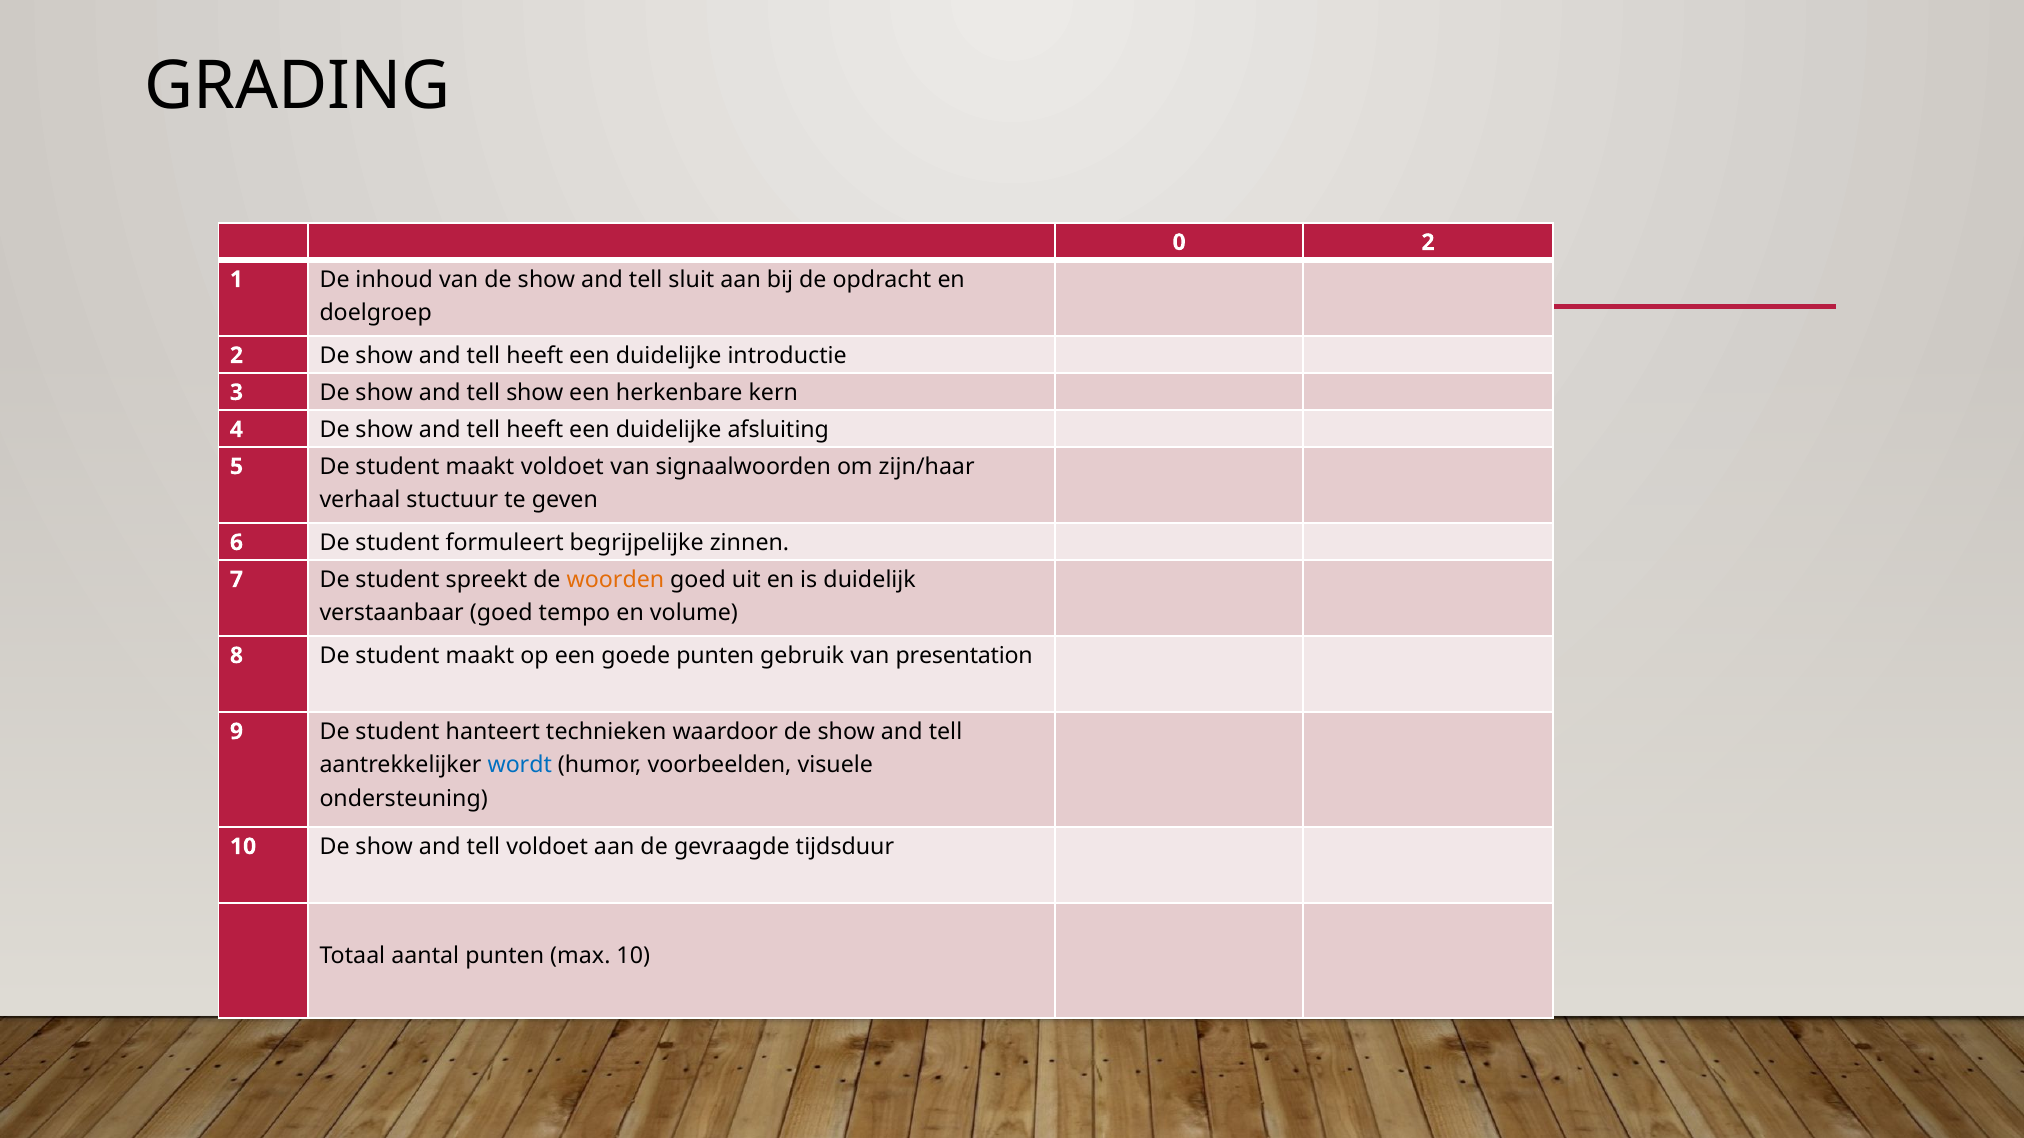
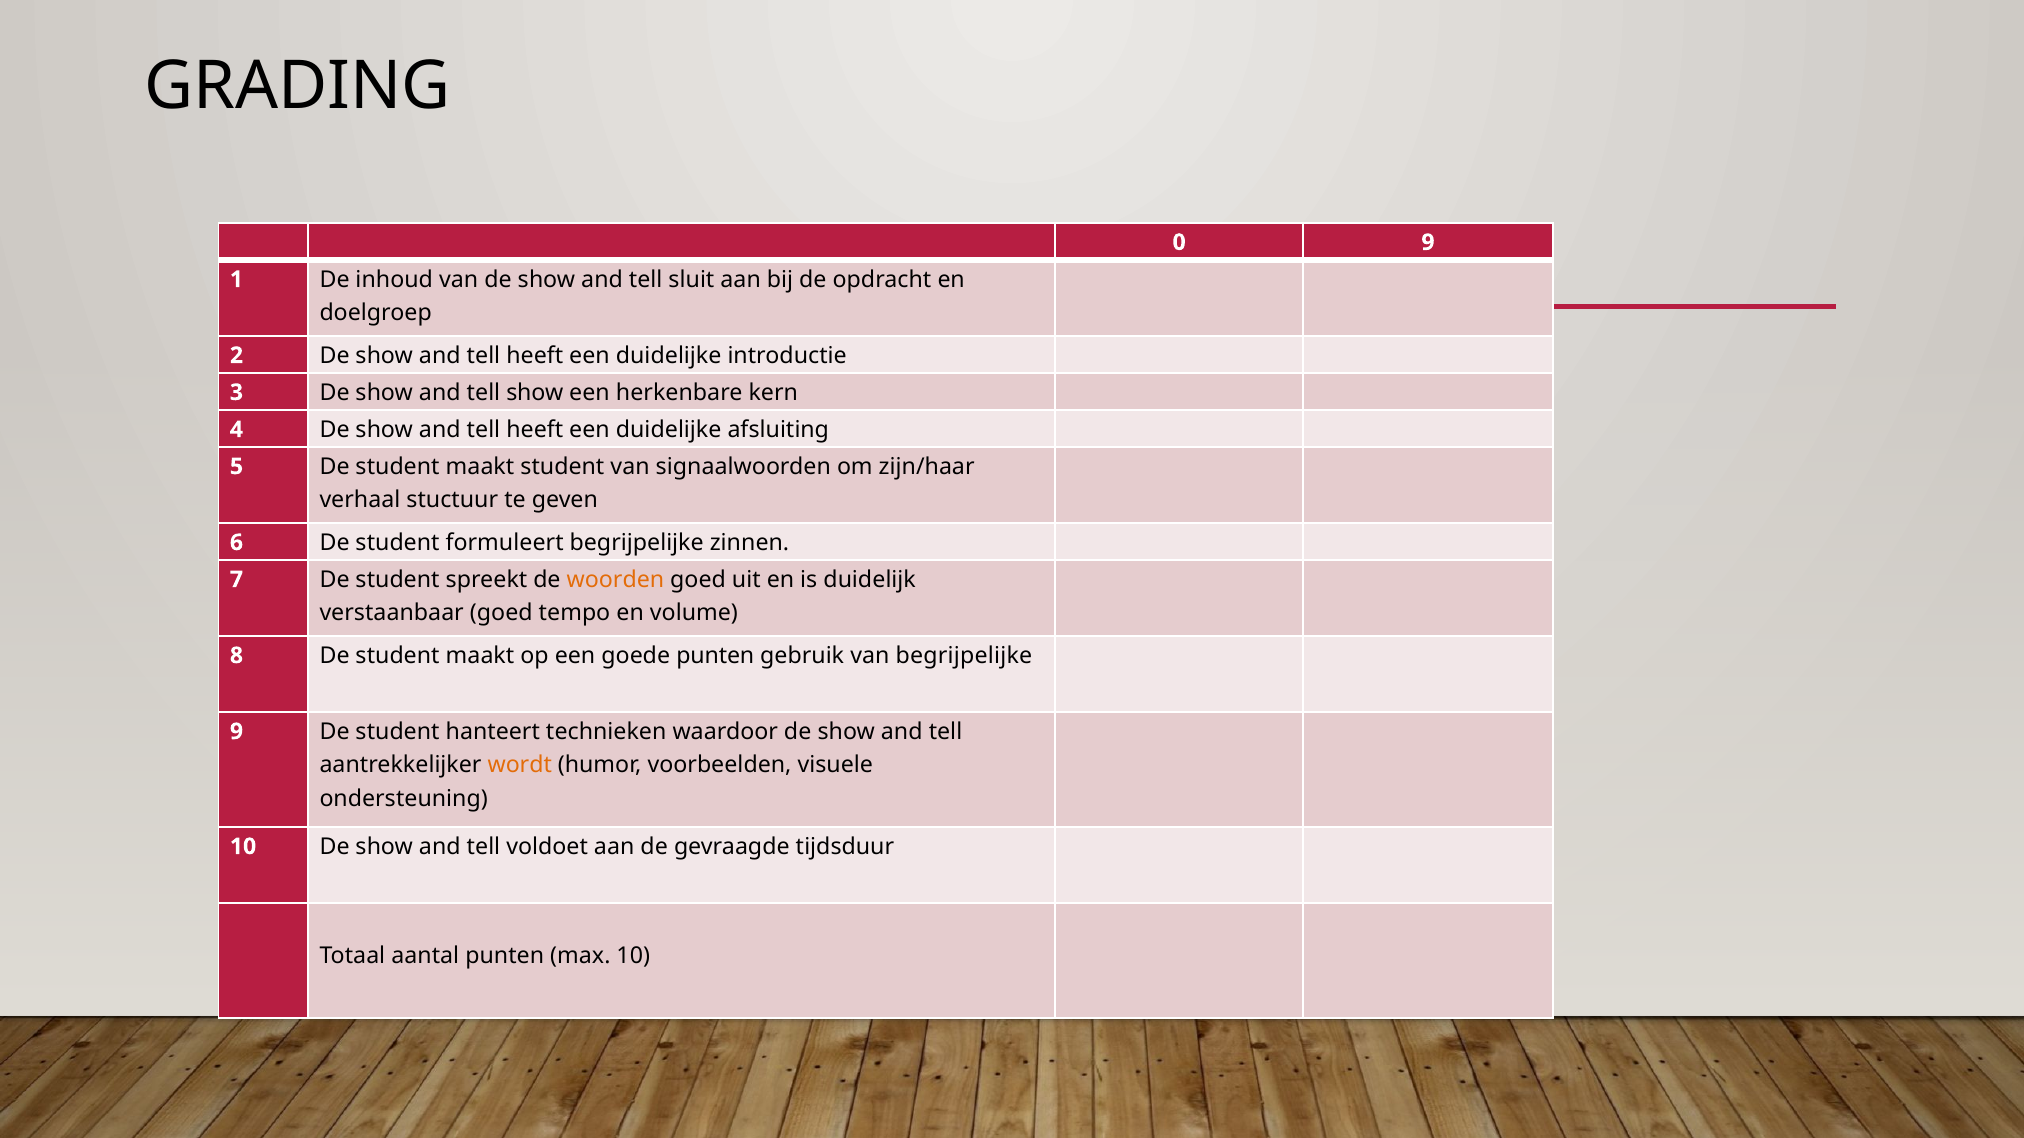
0 2: 2 -> 9 (1428, 242)
maakt voldoet: voldoet -> student (562, 467)
van presentation: presentation -> begrijpelijke (964, 656)
wordt colour: blue -> orange (520, 766)
